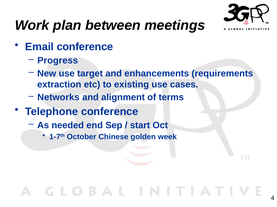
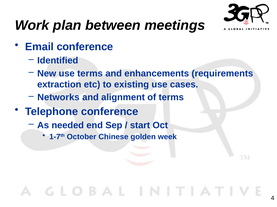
Progress: Progress -> Identified (58, 61)
use target: target -> terms (90, 74)
